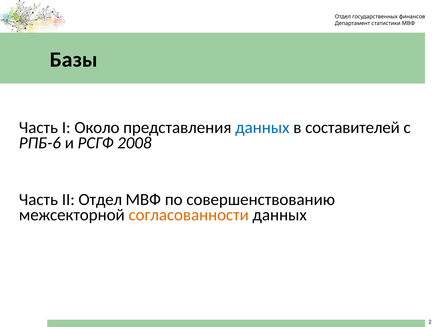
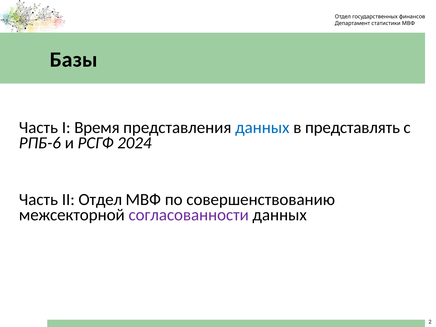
Около: Около -> Время (97, 128)
составителей: составителей -> представлять (353, 128)
2008: 2008 -> 2024 (134, 143)
согласованности colour: orange -> purple (189, 215)
